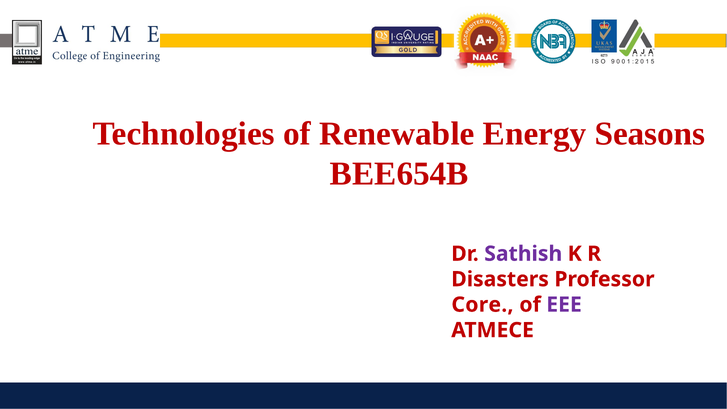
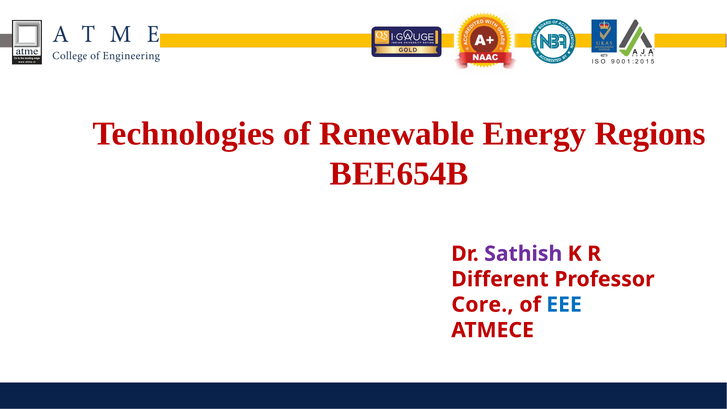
Seasons: Seasons -> Regions (650, 134)
Disasters: Disasters -> Different (500, 279)
EEE colour: purple -> blue (564, 305)
